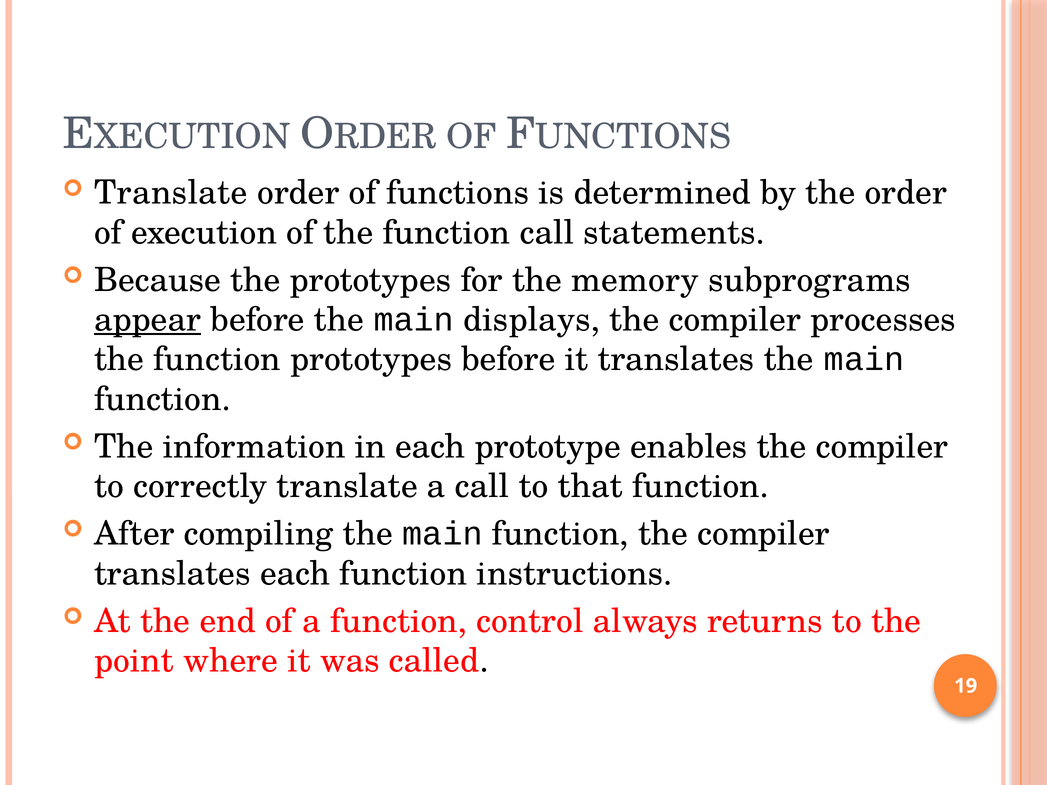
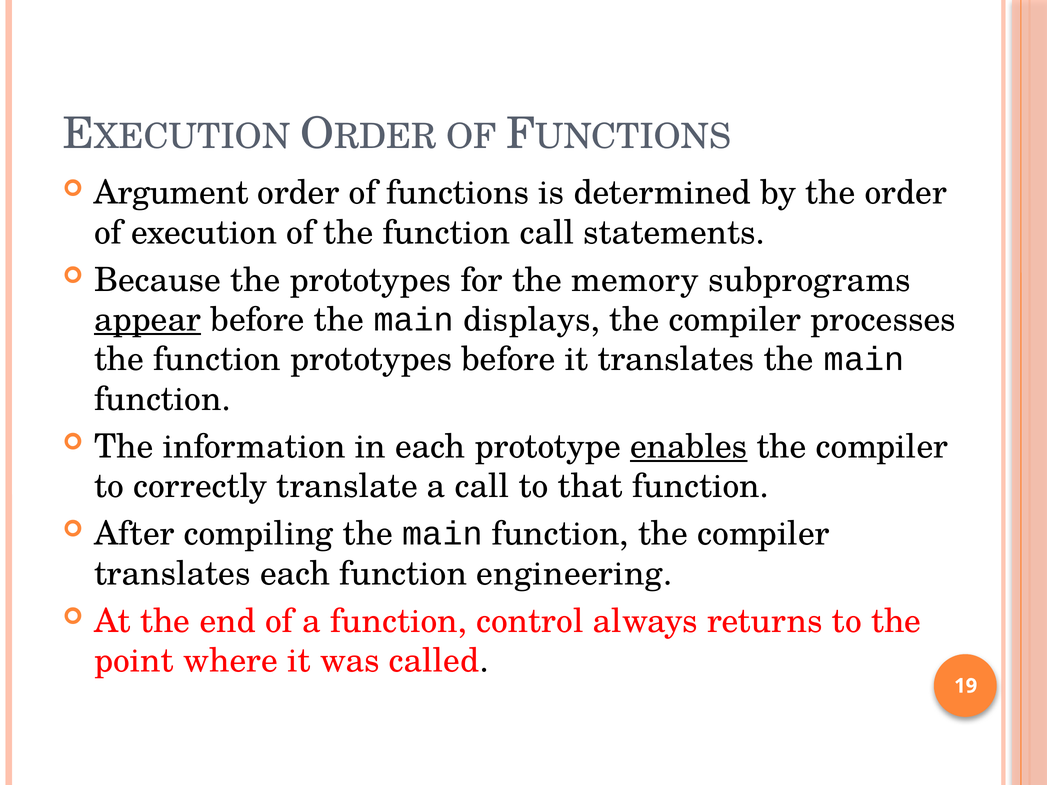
Translate: Translate -> Argument (171, 193)
enables underline: none -> present (689, 447)
instructions: instructions -> engineering (574, 574)
